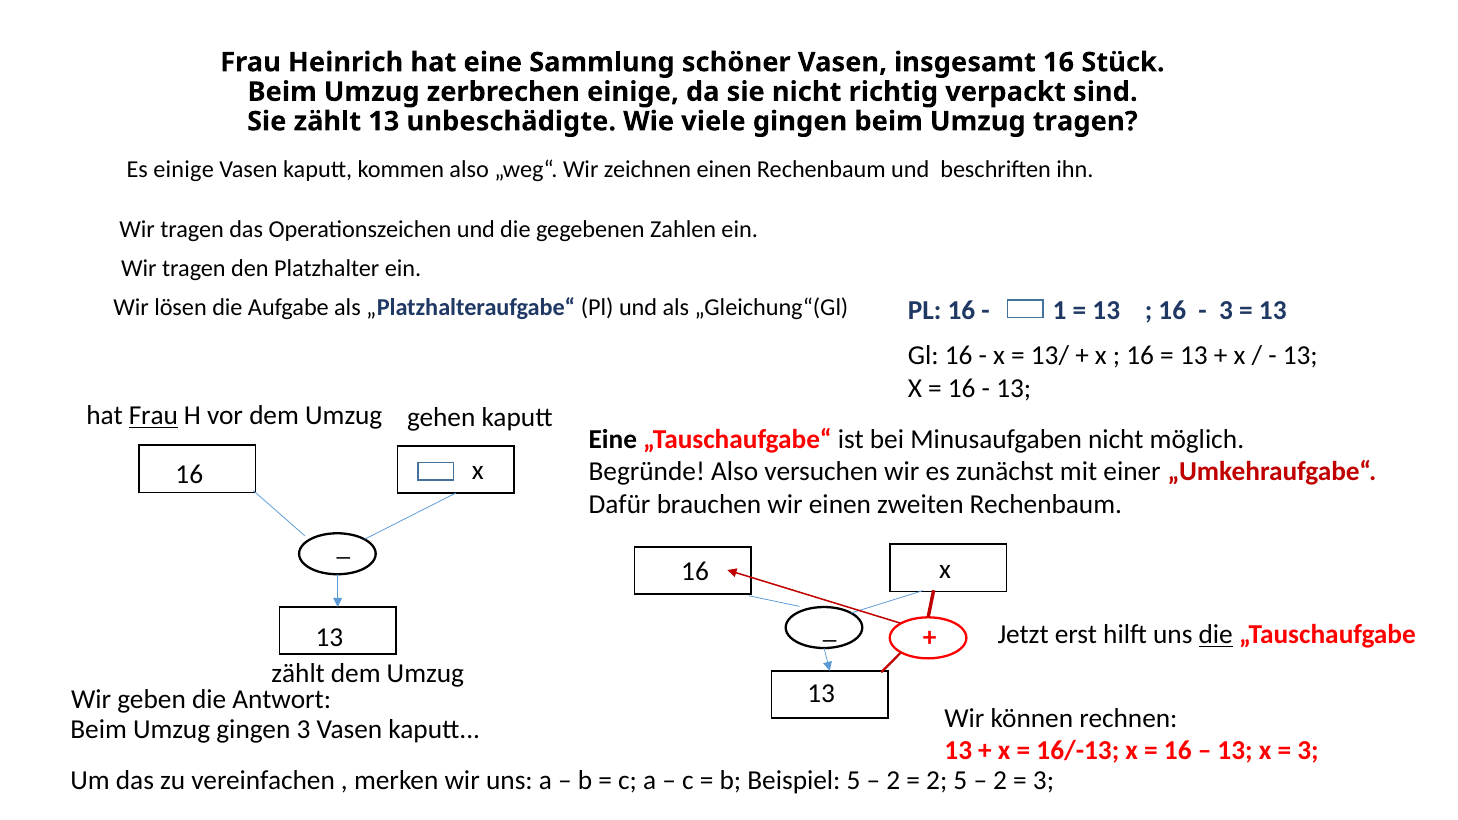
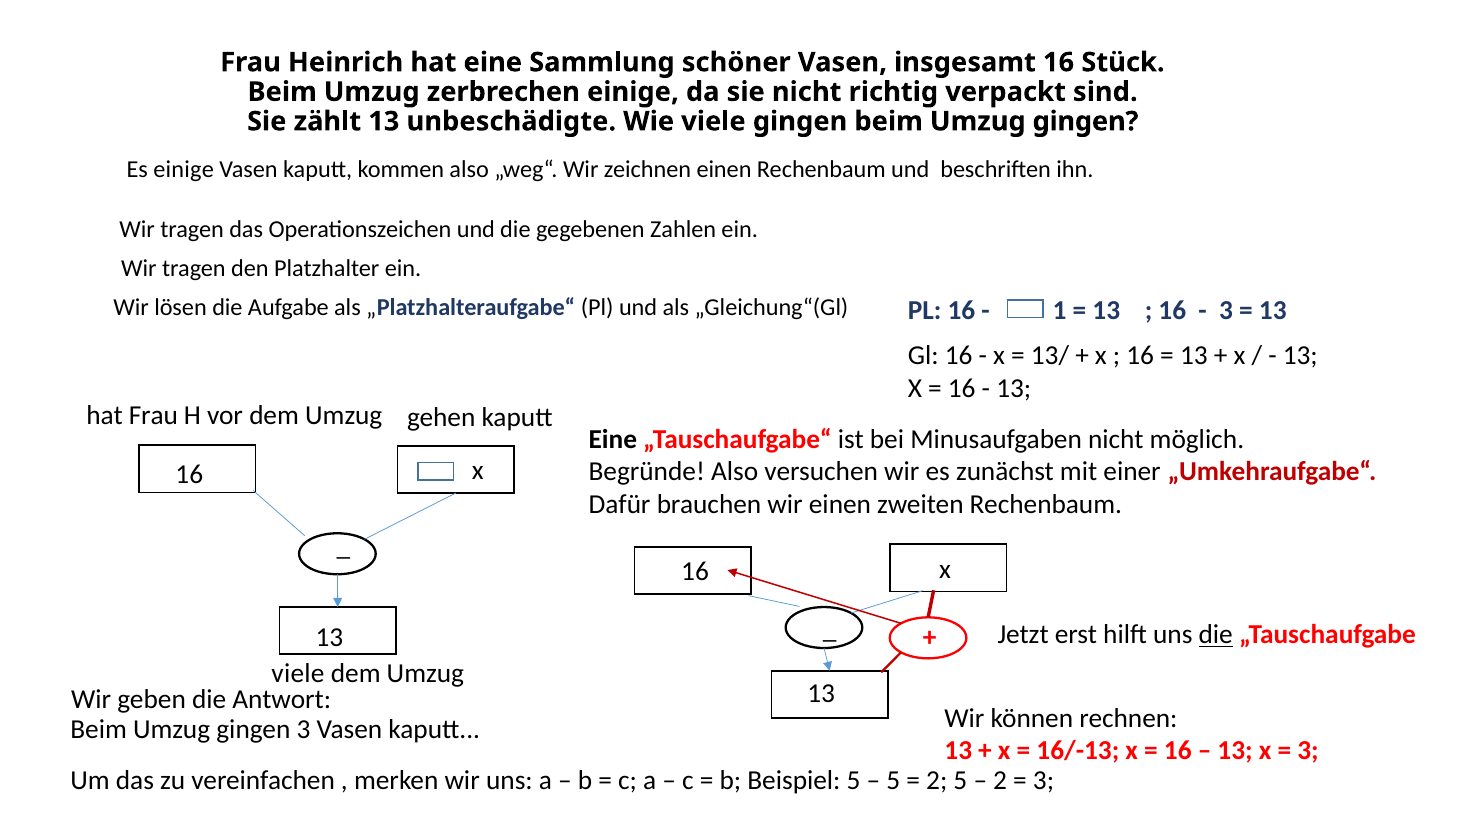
gingen beim Umzug tragen: tragen -> gingen (1085, 121)
Frau underline: present -> none (153, 416)
zählt: zählt -> viele (298, 674)
2: 2 -> 5 (893, 781)
